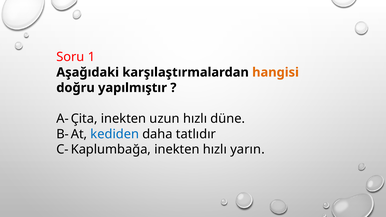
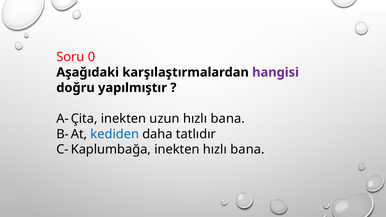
1: 1 -> 0 (91, 57)
hangisi colour: orange -> purple (276, 72)
düne: düne -> bana (228, 119)
inekten hızlı yarın: yarın -> bana (247, 150)
